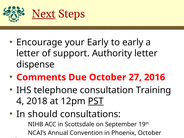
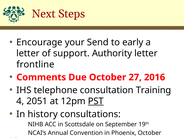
Next underline: present -> none (44, 14)
your Early: Early -> Send (98, 42)
dispense: dispense -> frontline (35, 64)
2018: 2018 -> 2051 (37, 101)
should: should -> history (43, 114)
